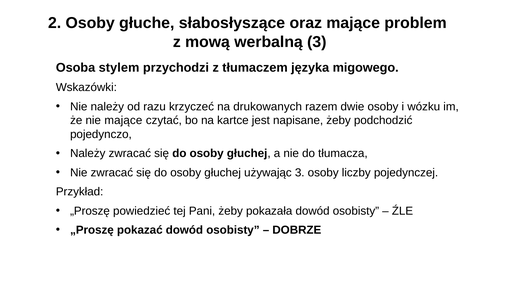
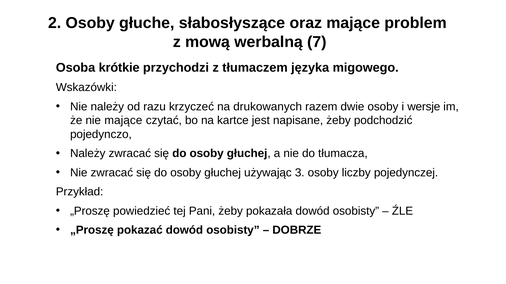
werbalną 3: 3 -> 7 (317, 42)
stylem: stylem -> krótkie (119, 68)
wózku: wózku -> wersje (424, 107)
